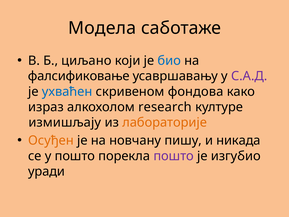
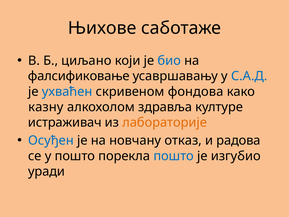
Модела: Модела -> Њихове (102, 28)
С.А.Д colour: purple -> blue (249, 76)
израз: израз -> казну (46, 107)
research: research -> здравља (165, 107)
измишљају: измишљају -> истраживач (65, 122)
Осуђен colour: orange -> blue (51, 140)
пишу: пишу -> отказ (183, 140)
никада: никада -> радова (238, 140)
пошто colour: purple -> blue (174, 156)
